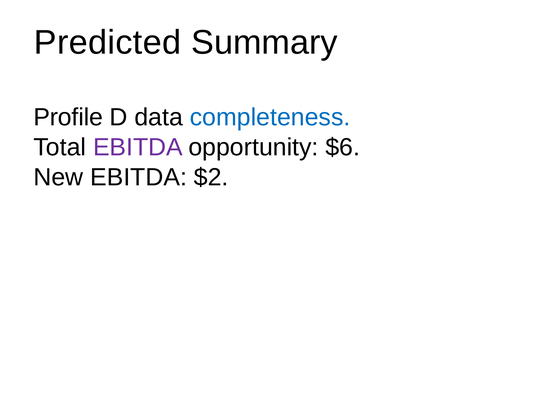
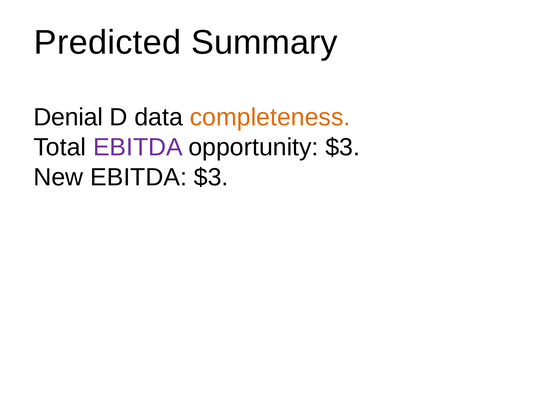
Profile: Profile -> Denial (68, 117)
completeness colour: blue -> orange (270, 117)
opportunity $6: $6 -> $3 (343, 147)
EBITDA $2: $2 -> $3 (211, 177)
